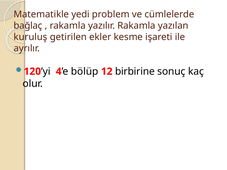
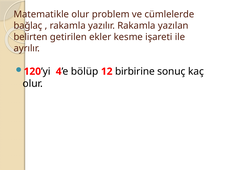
Matematikle yedi: yedi -> olur (80, 14)
kuruluş: kuruluş -> belirten (31, 37)
